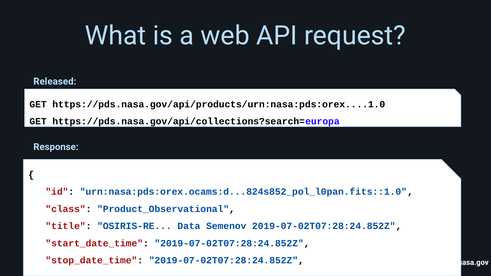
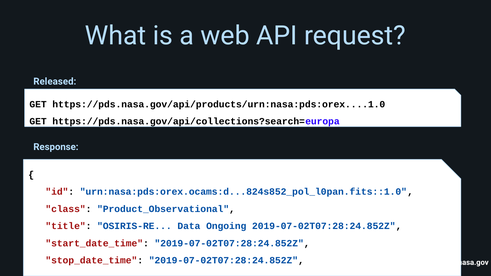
Semenov: Semenov -> Ongoing (226, 226)
